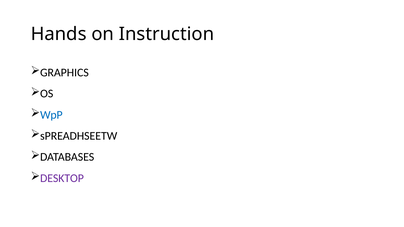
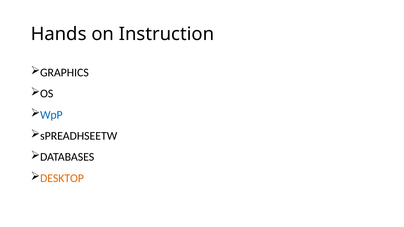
DESKTOP colour: purple -> orange (62, 178)
